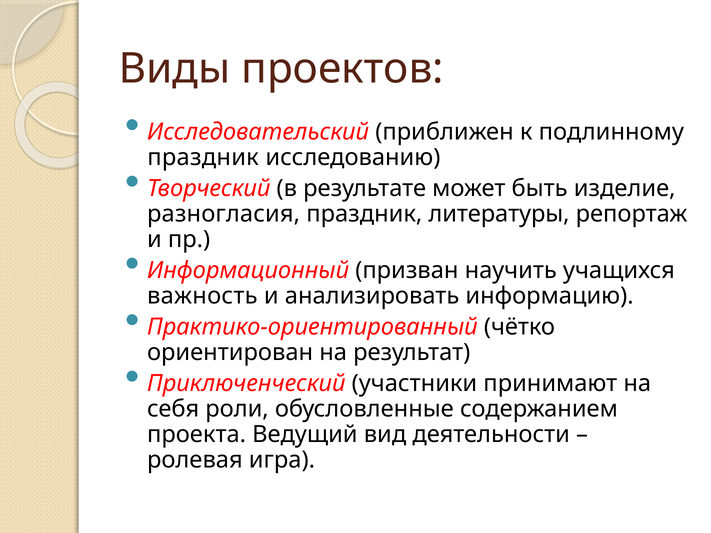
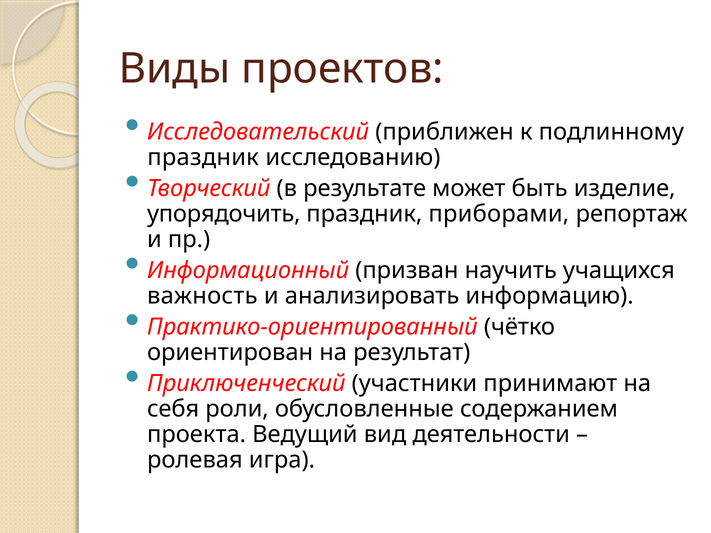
разногласия: разногласия -> упорядочить (224, 214)
литературы: литературы -> приборами (499, 214)
